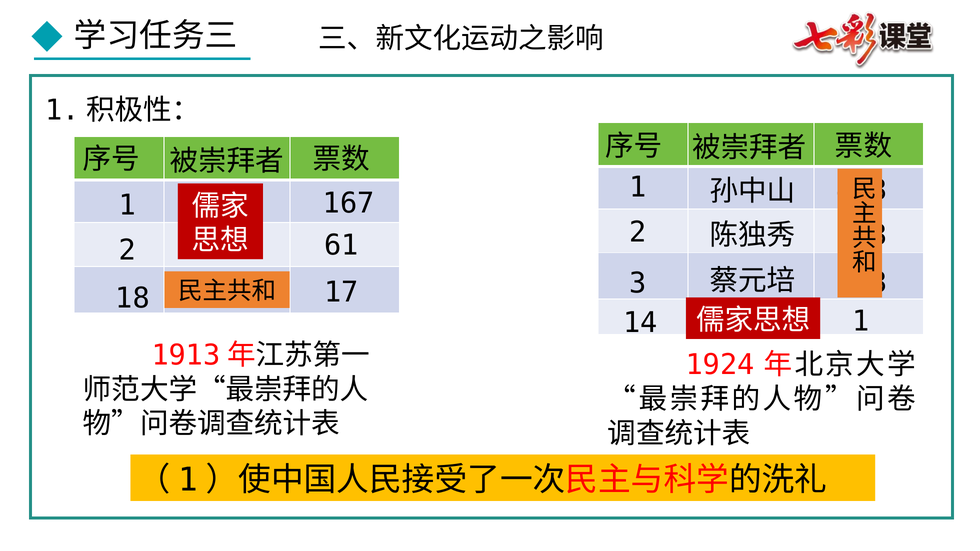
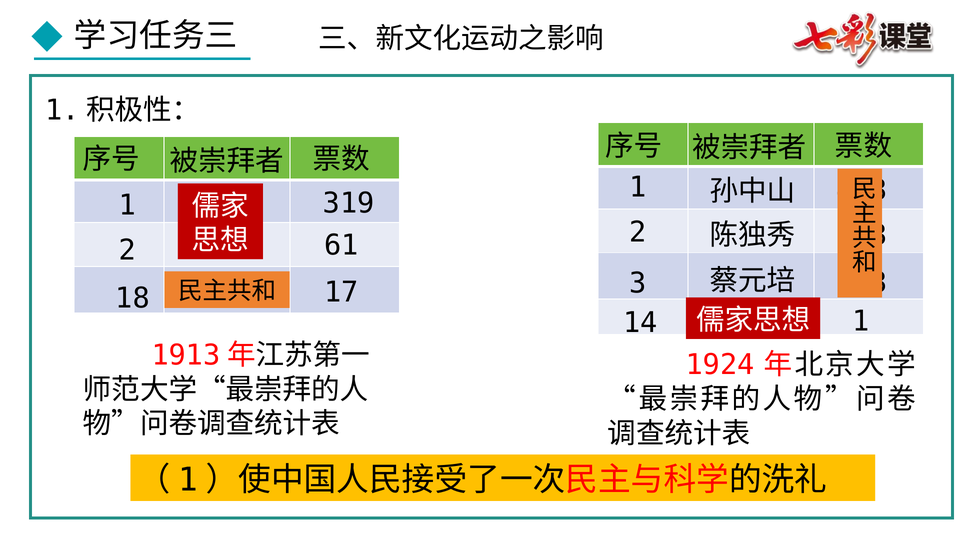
167: 167 -> 319 (349, 203)
